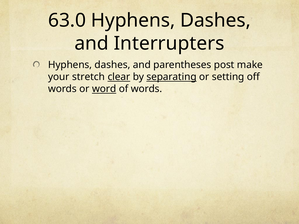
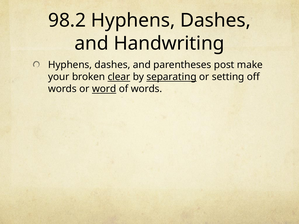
63.0: 63.0 -> 98.2 (67, 21)
Interrupters: Interrupters -> Handwriting (169, 43)
stretch: stretch -> broken (89, 77)
